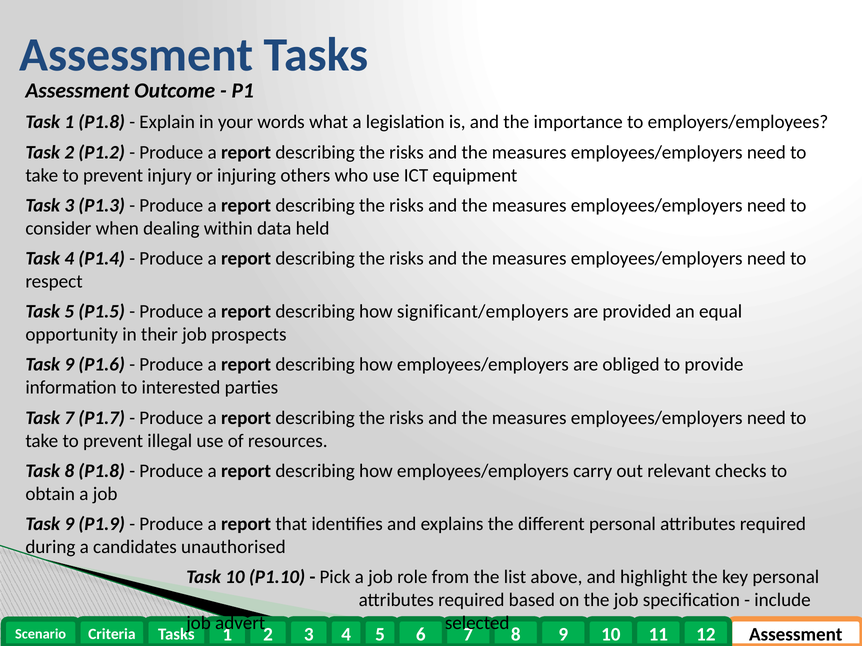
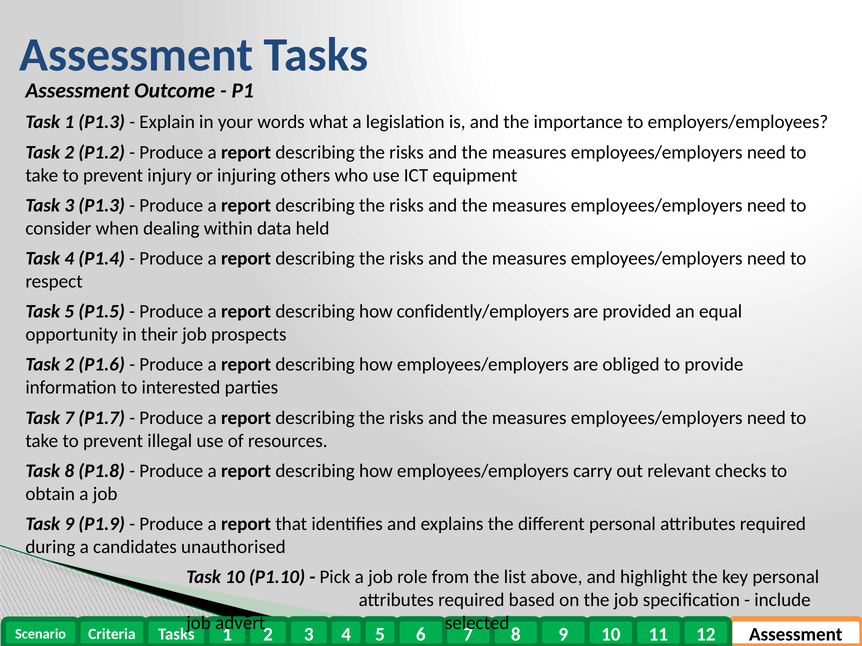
1 P1.8: P1.8 -> P1.3 (102, 122)
significant/employers: significant/employers -> confidently/employers (483, 312)
9: 9 -> 2 (69, 365)
